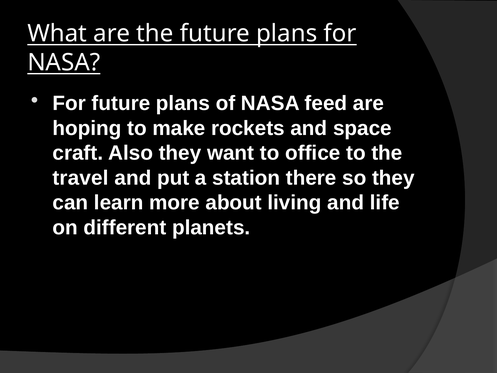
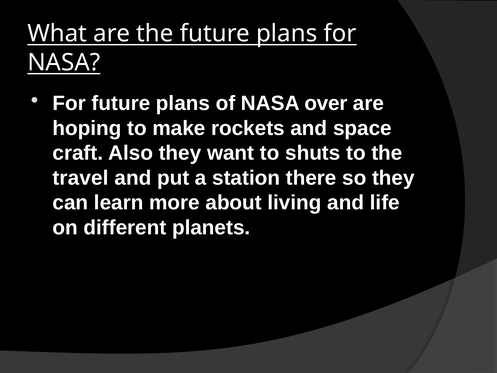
feed: feed -> over (326, 103)
office: office -> shuts (313, 153)
